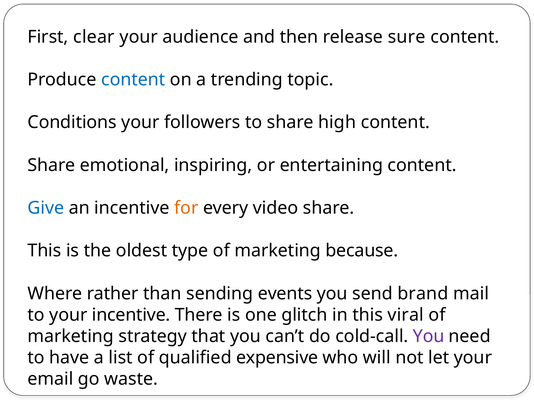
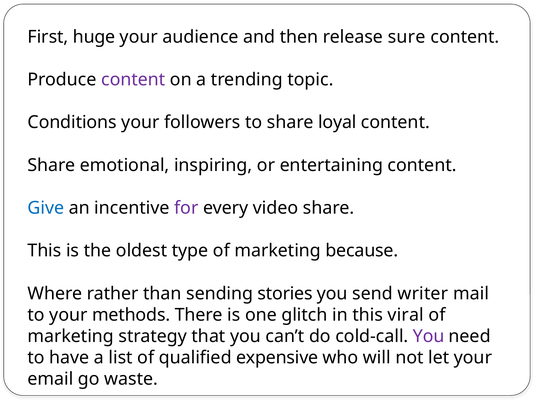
clear: clear -> huge (94, 37)
content colour: blue -> purple (133, 80)
high: high -> loyal (337, 122)
for colour: orange -> purple (186, 208)
events: events -> stories (285, 293)
brand: brand -> writer (423, 293)
your incentive: incentive -> methods (131, 314)
